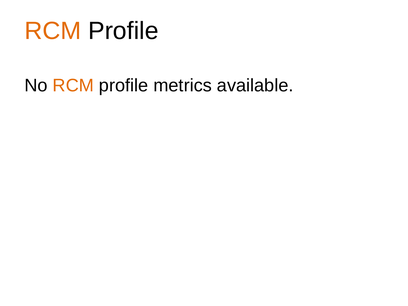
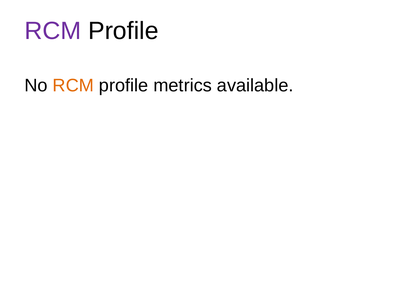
RCM colour: orange -> purple (53, 31)
